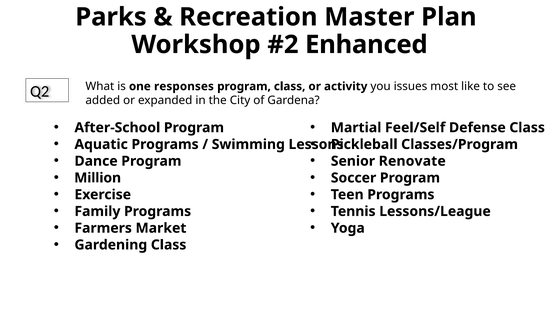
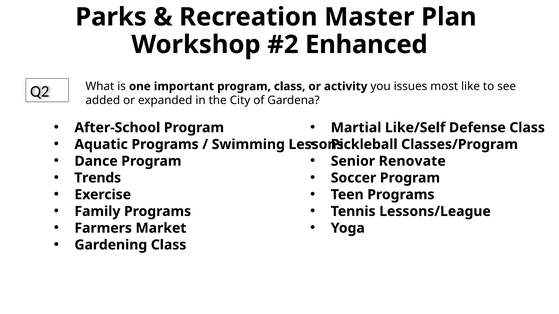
responses: responses -> important (184, 86)
Feel/Self: Feel/Self -> Like/Self (415, 128)
Million: Million -> Trends (98, 178)
